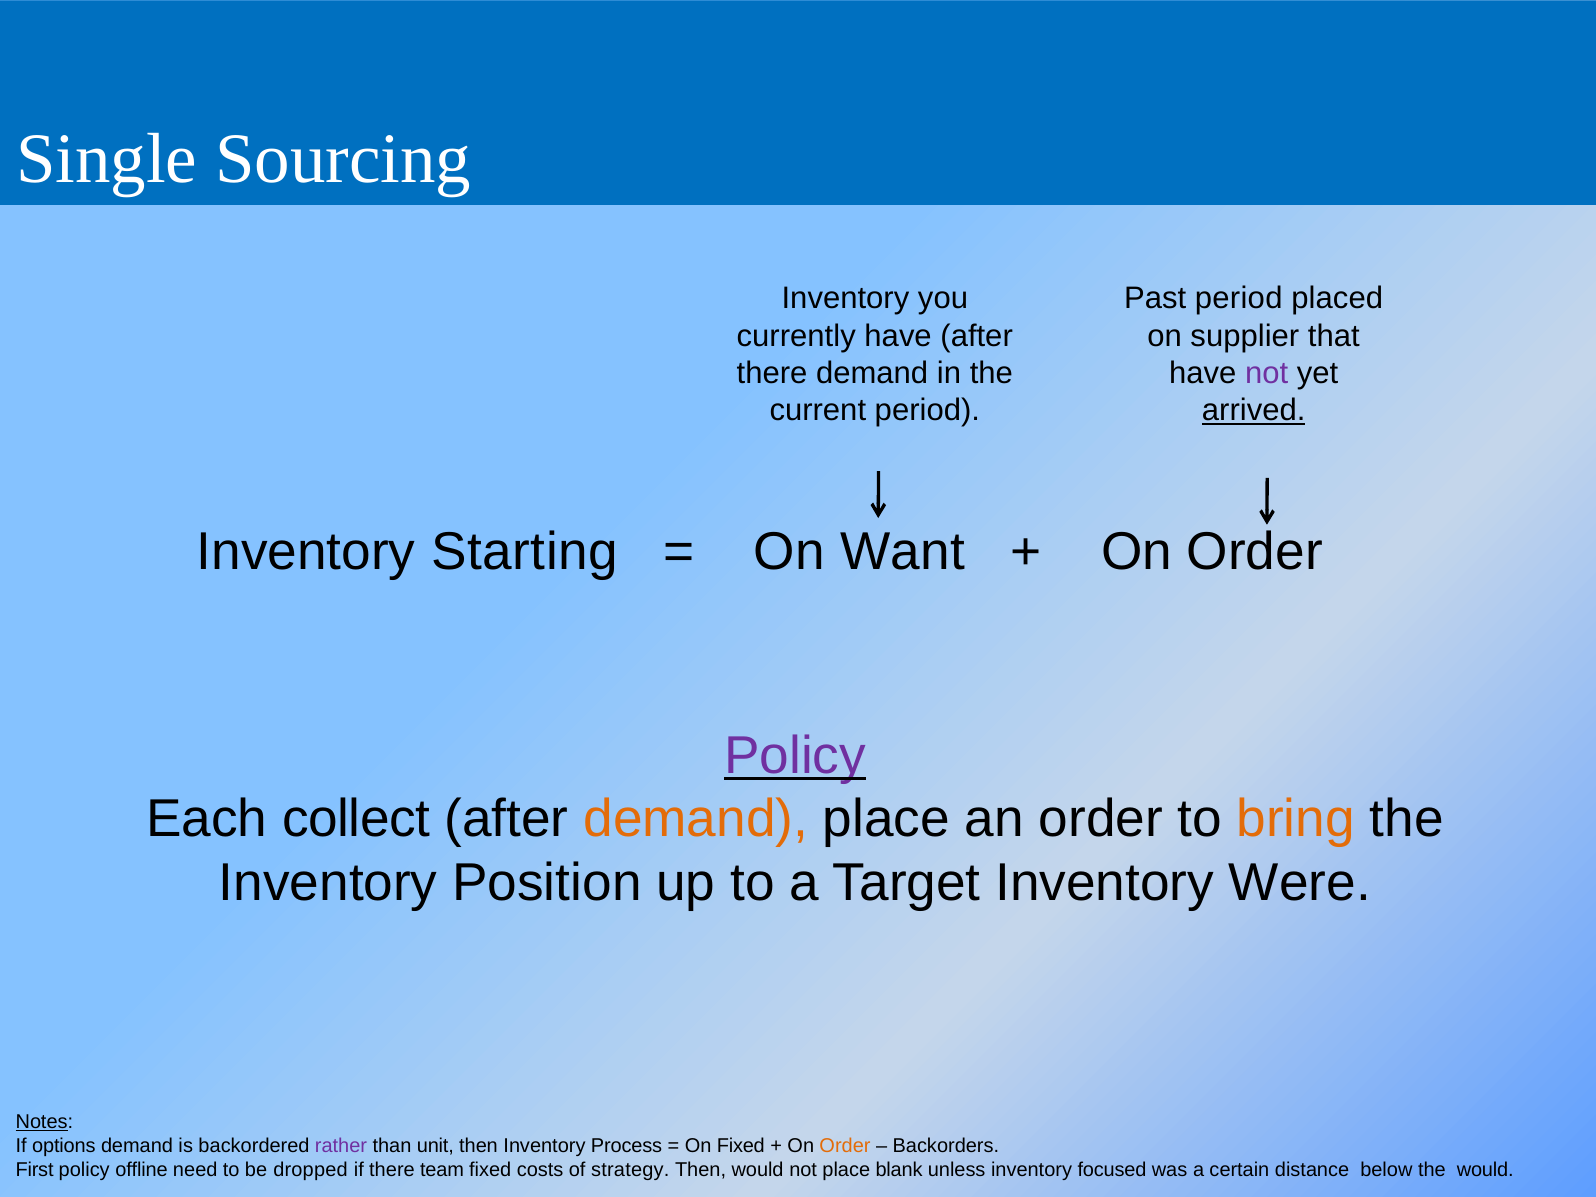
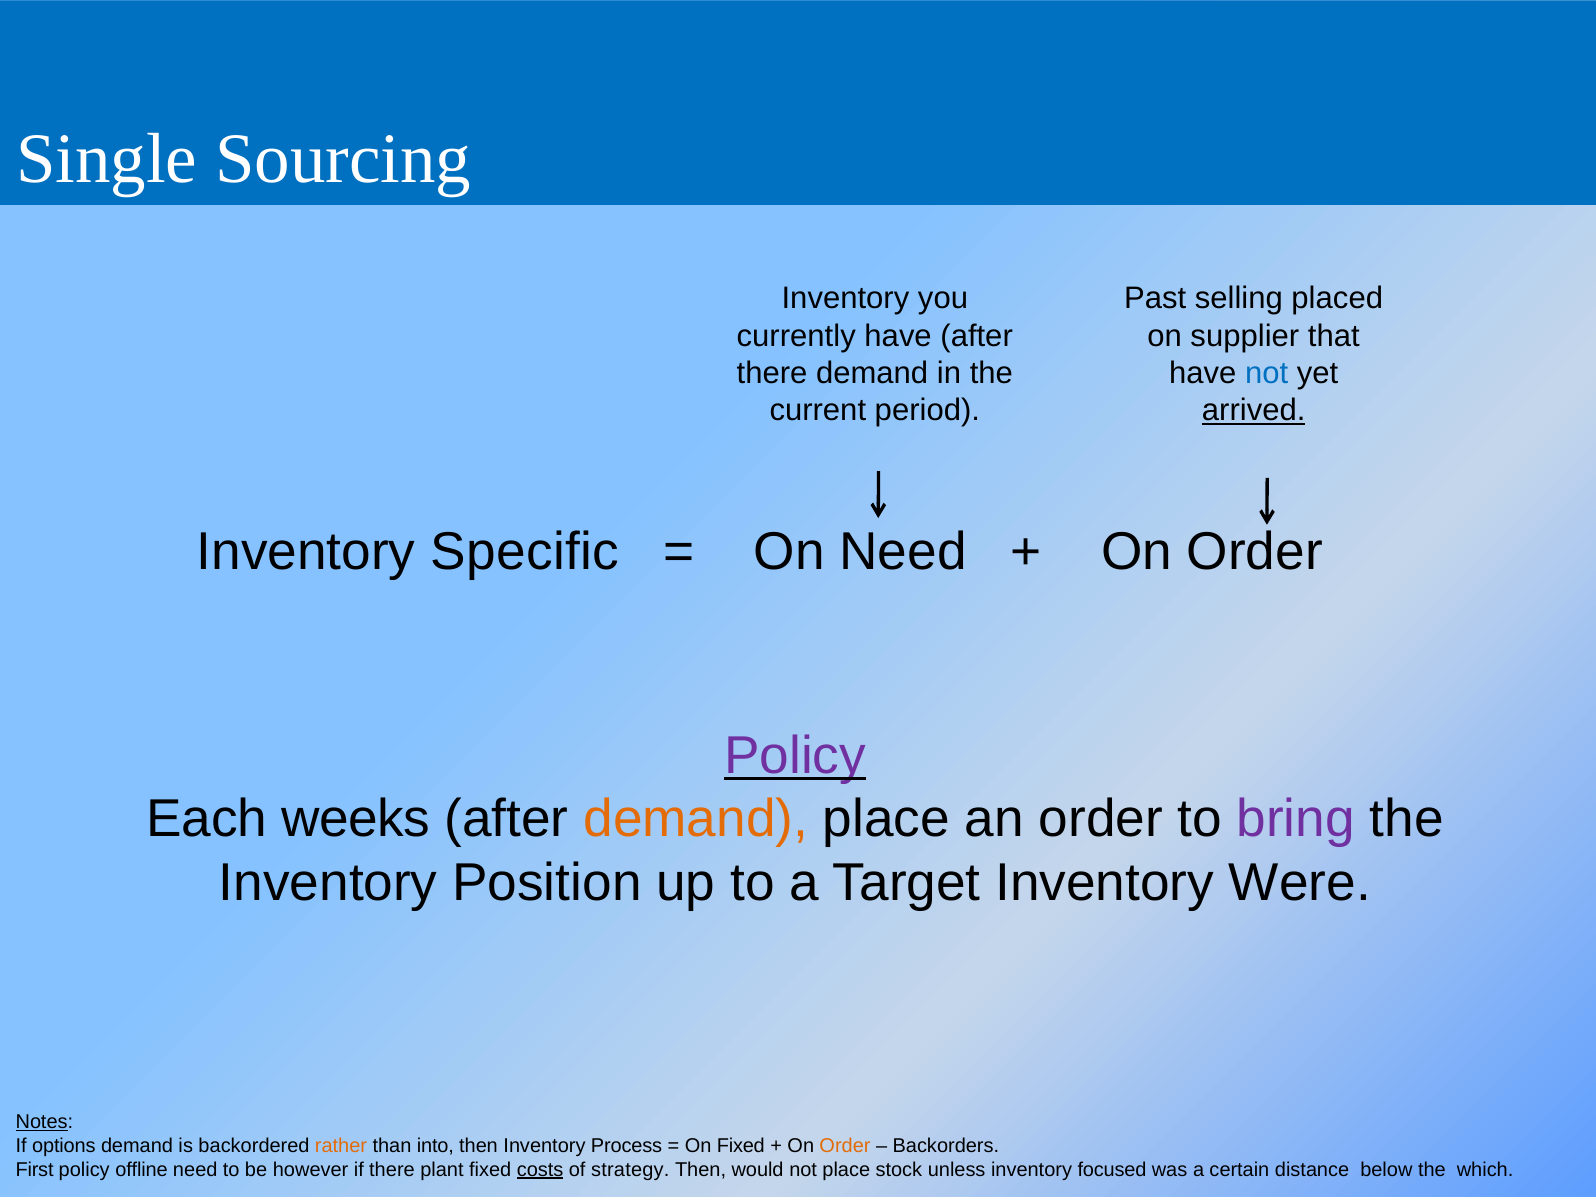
Past period: period -> selling (1239, 299)
not colour: purple -> blue (1267, 373)
Starting: Starting -> Specific (525, 552)
On Want: Want -> Need (903, 552)
collect: collect -> weeks (356, 819)
bring colour: orange -> purple (1296, 819)
rather colour: purple -> orange (341, 1145)
unit: unit -> into (435, 1145)
dropped: dropped -> however (311, 1169)
team: team -> plant (442, 1169)
costs underline: none -> present (540, 1169)
blank: blank -> stock (899, 1169)
the would: would -> which (1485, 1169)
